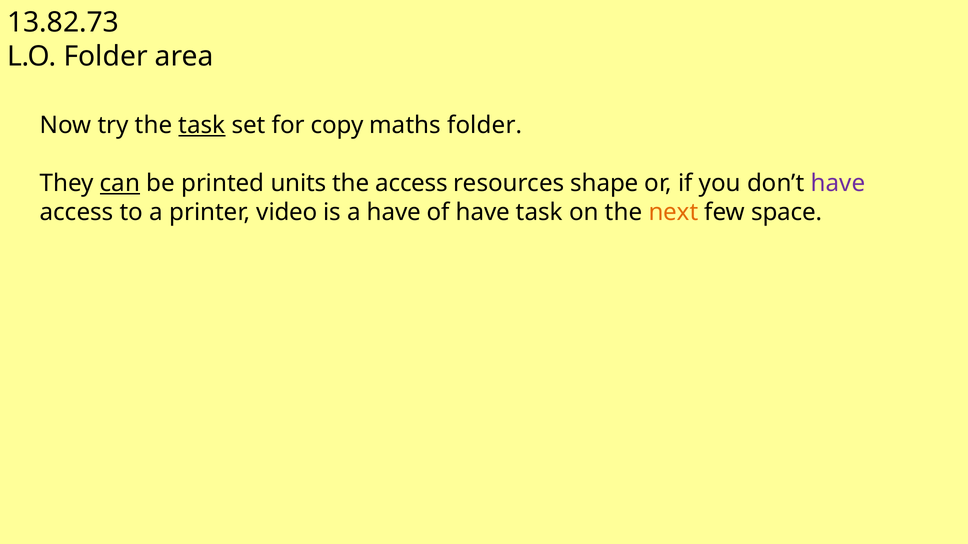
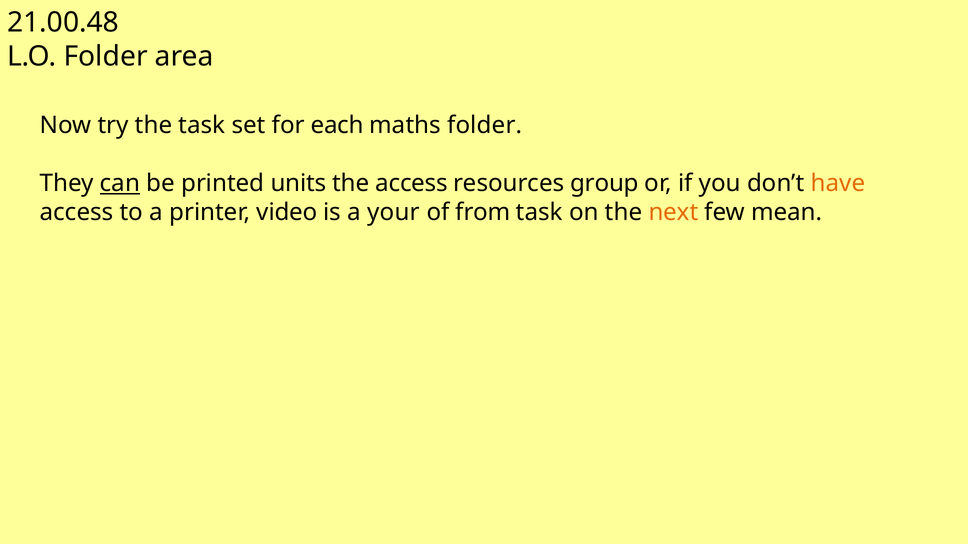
13.82.73: 13.82.73 -> 21.00.48 (63, 22)
task underline: present -> none (202, 125)
copy: copy -> each (337, 125)
shape: shape -> group (604, 183)
have colour: purple -> orange (838, 183)
a have: have -> your (394, 212)
of have: have -> from (483, 212)
space: space -> mean (787, 212)
